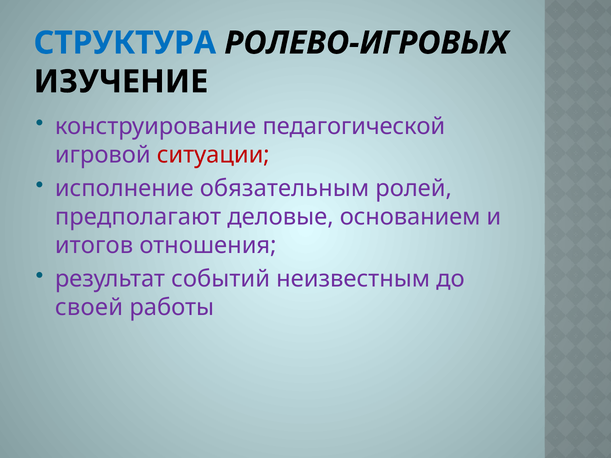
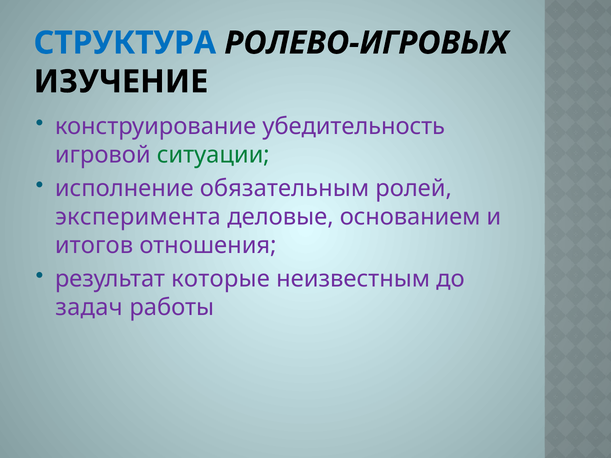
педагогической: педагогической -> убедительность (354, 126)
ситуации colour: red -> green (213, 155)
предполагают: предполагают -> эксперимента (138, 217)
событий: событий -> которые (221, 279)
своей: своей -> задач (89, 307)
